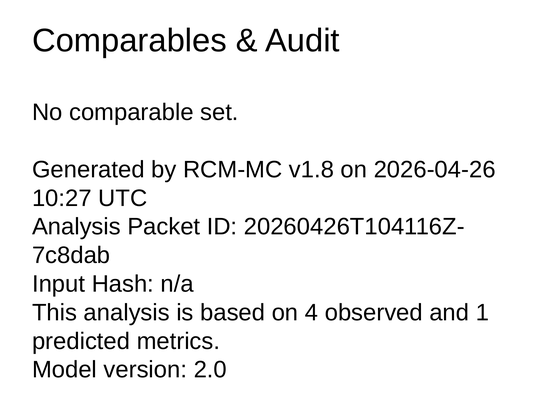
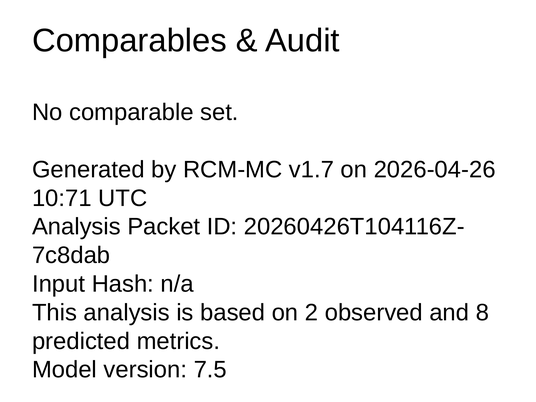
v1.8: v1.8 -> v1.7 (311, 170)
10:27: 10:27 -> 10:71 (62, 198)
4: 4 -> 2 (312, 313)
1: 1 -> 8 (482, 313)
2.0: 2.0 -> 7.5 (210, 370)
